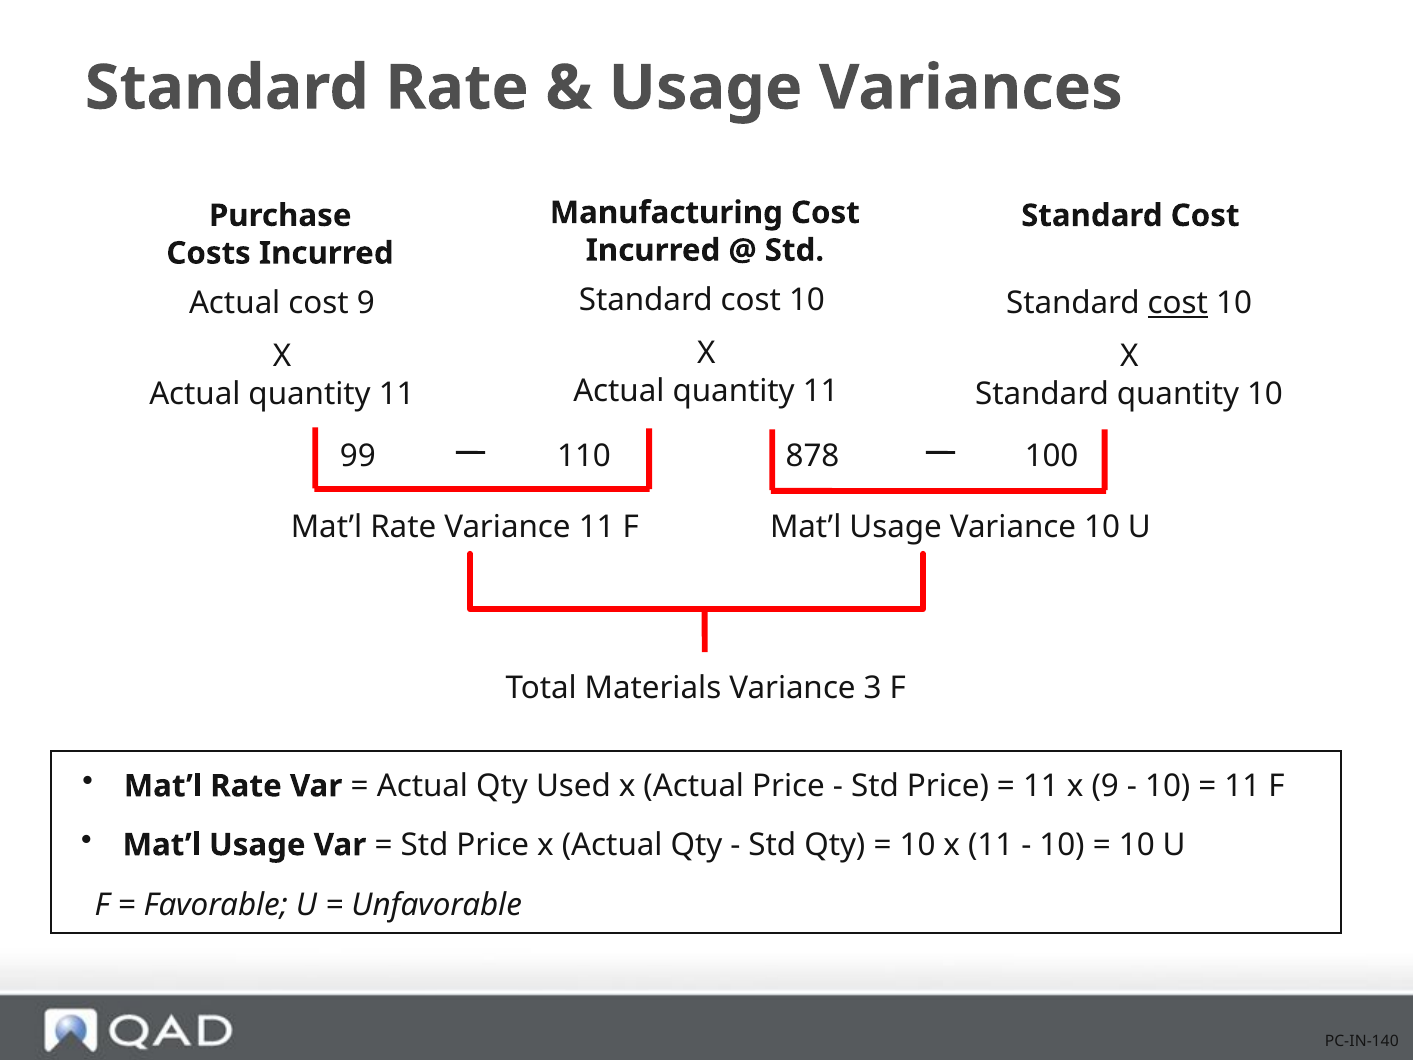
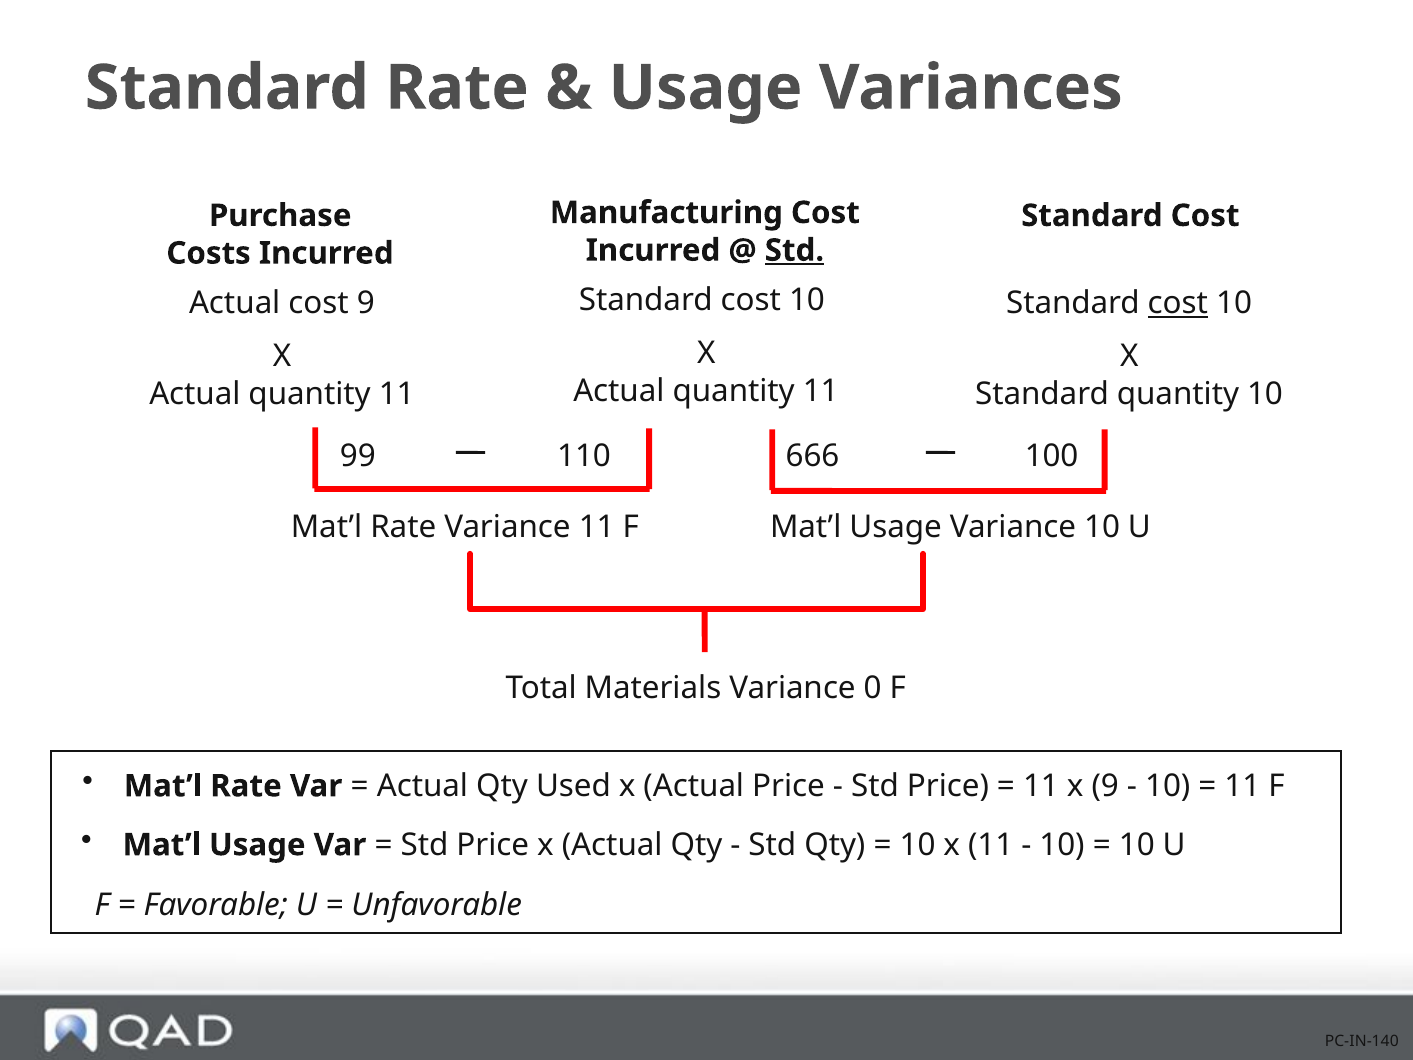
Std underline: none -> present (794, 250)
878: 878 -> 666 (812, 456)
3: 3 -> 0 (873, 688)
